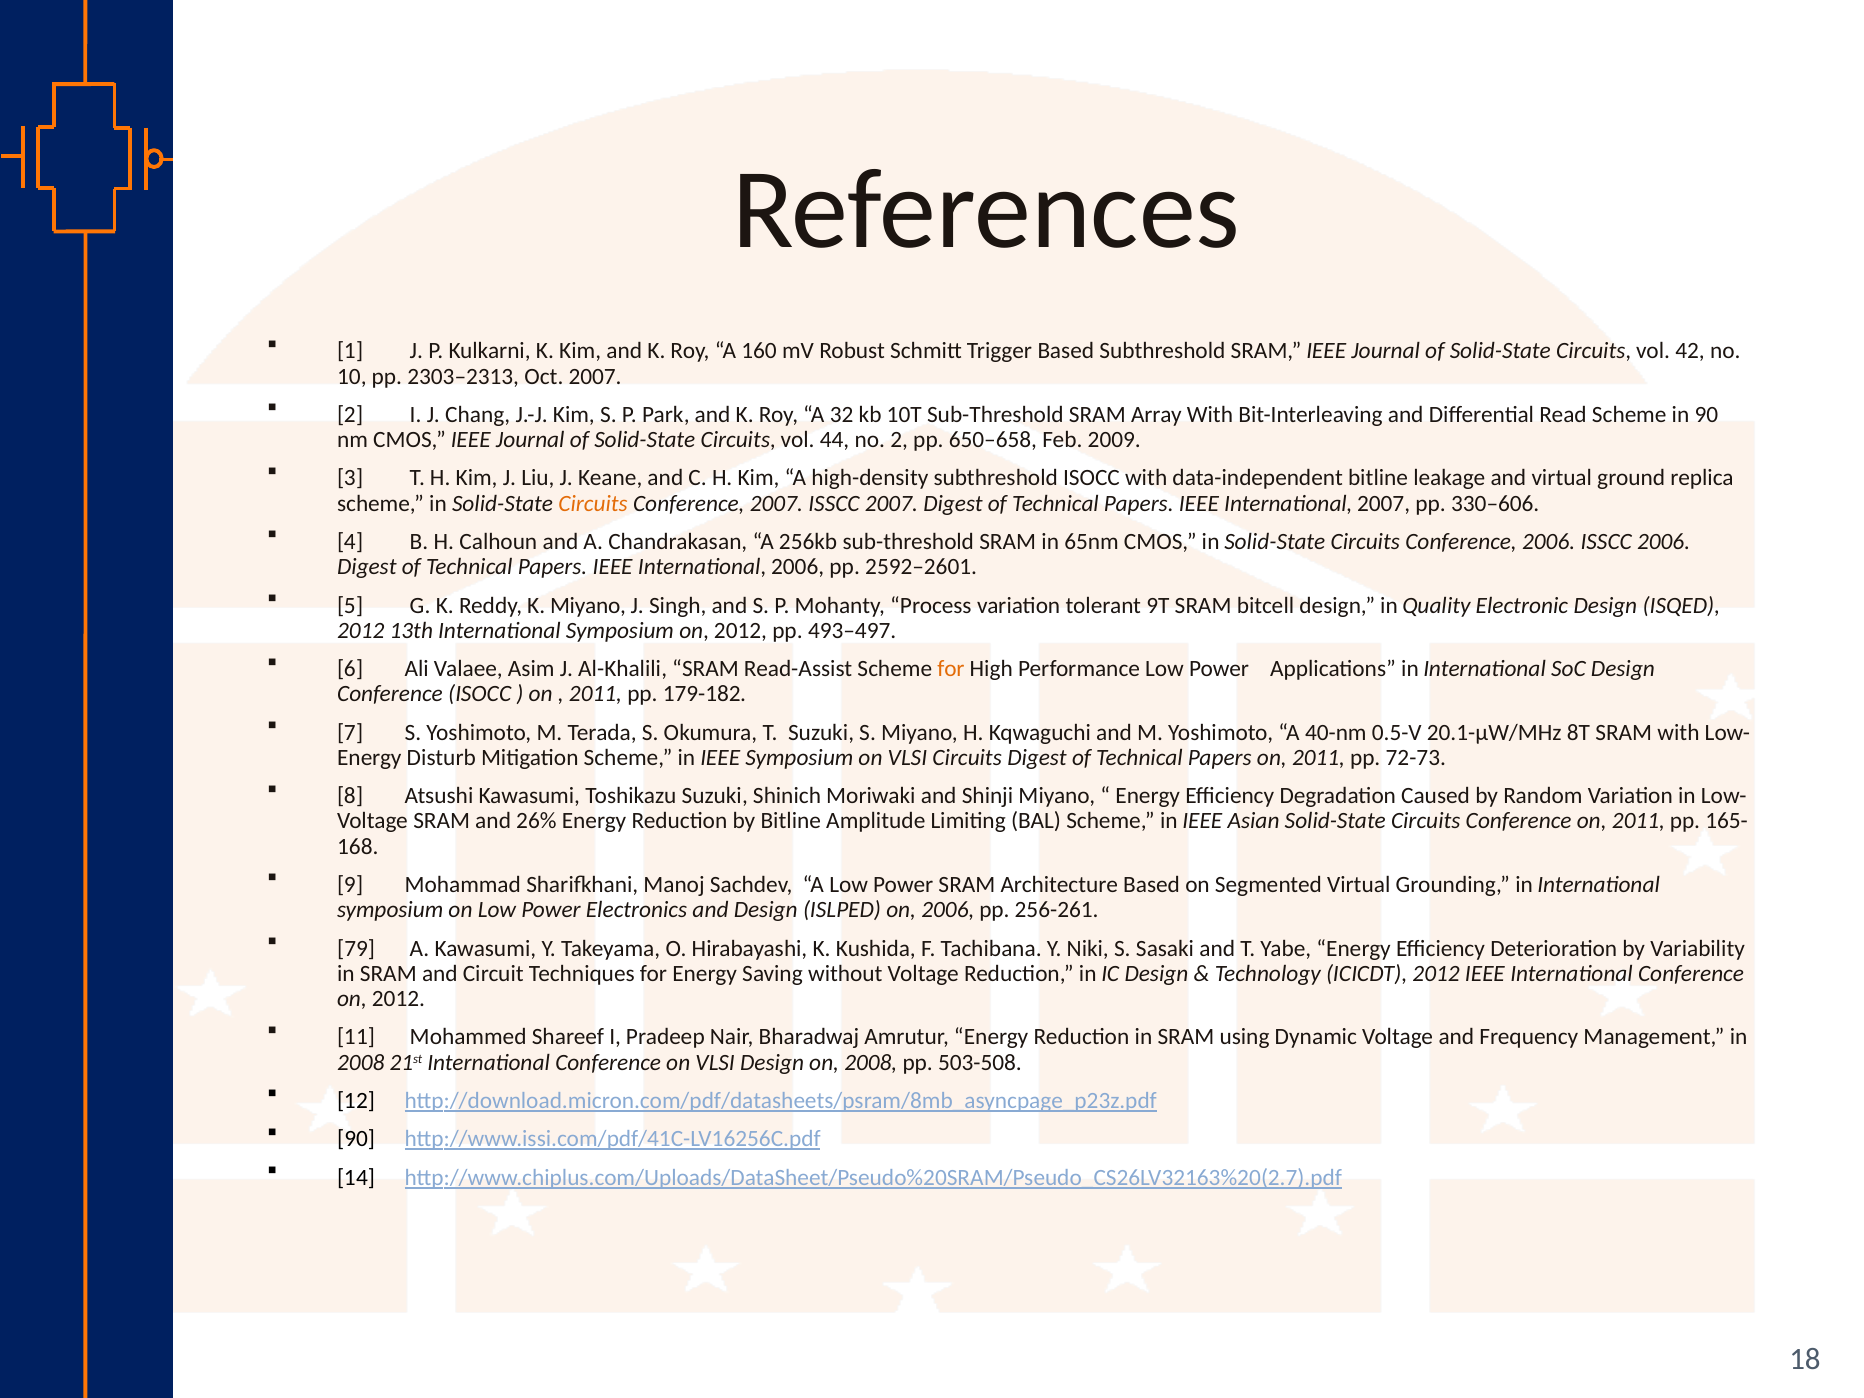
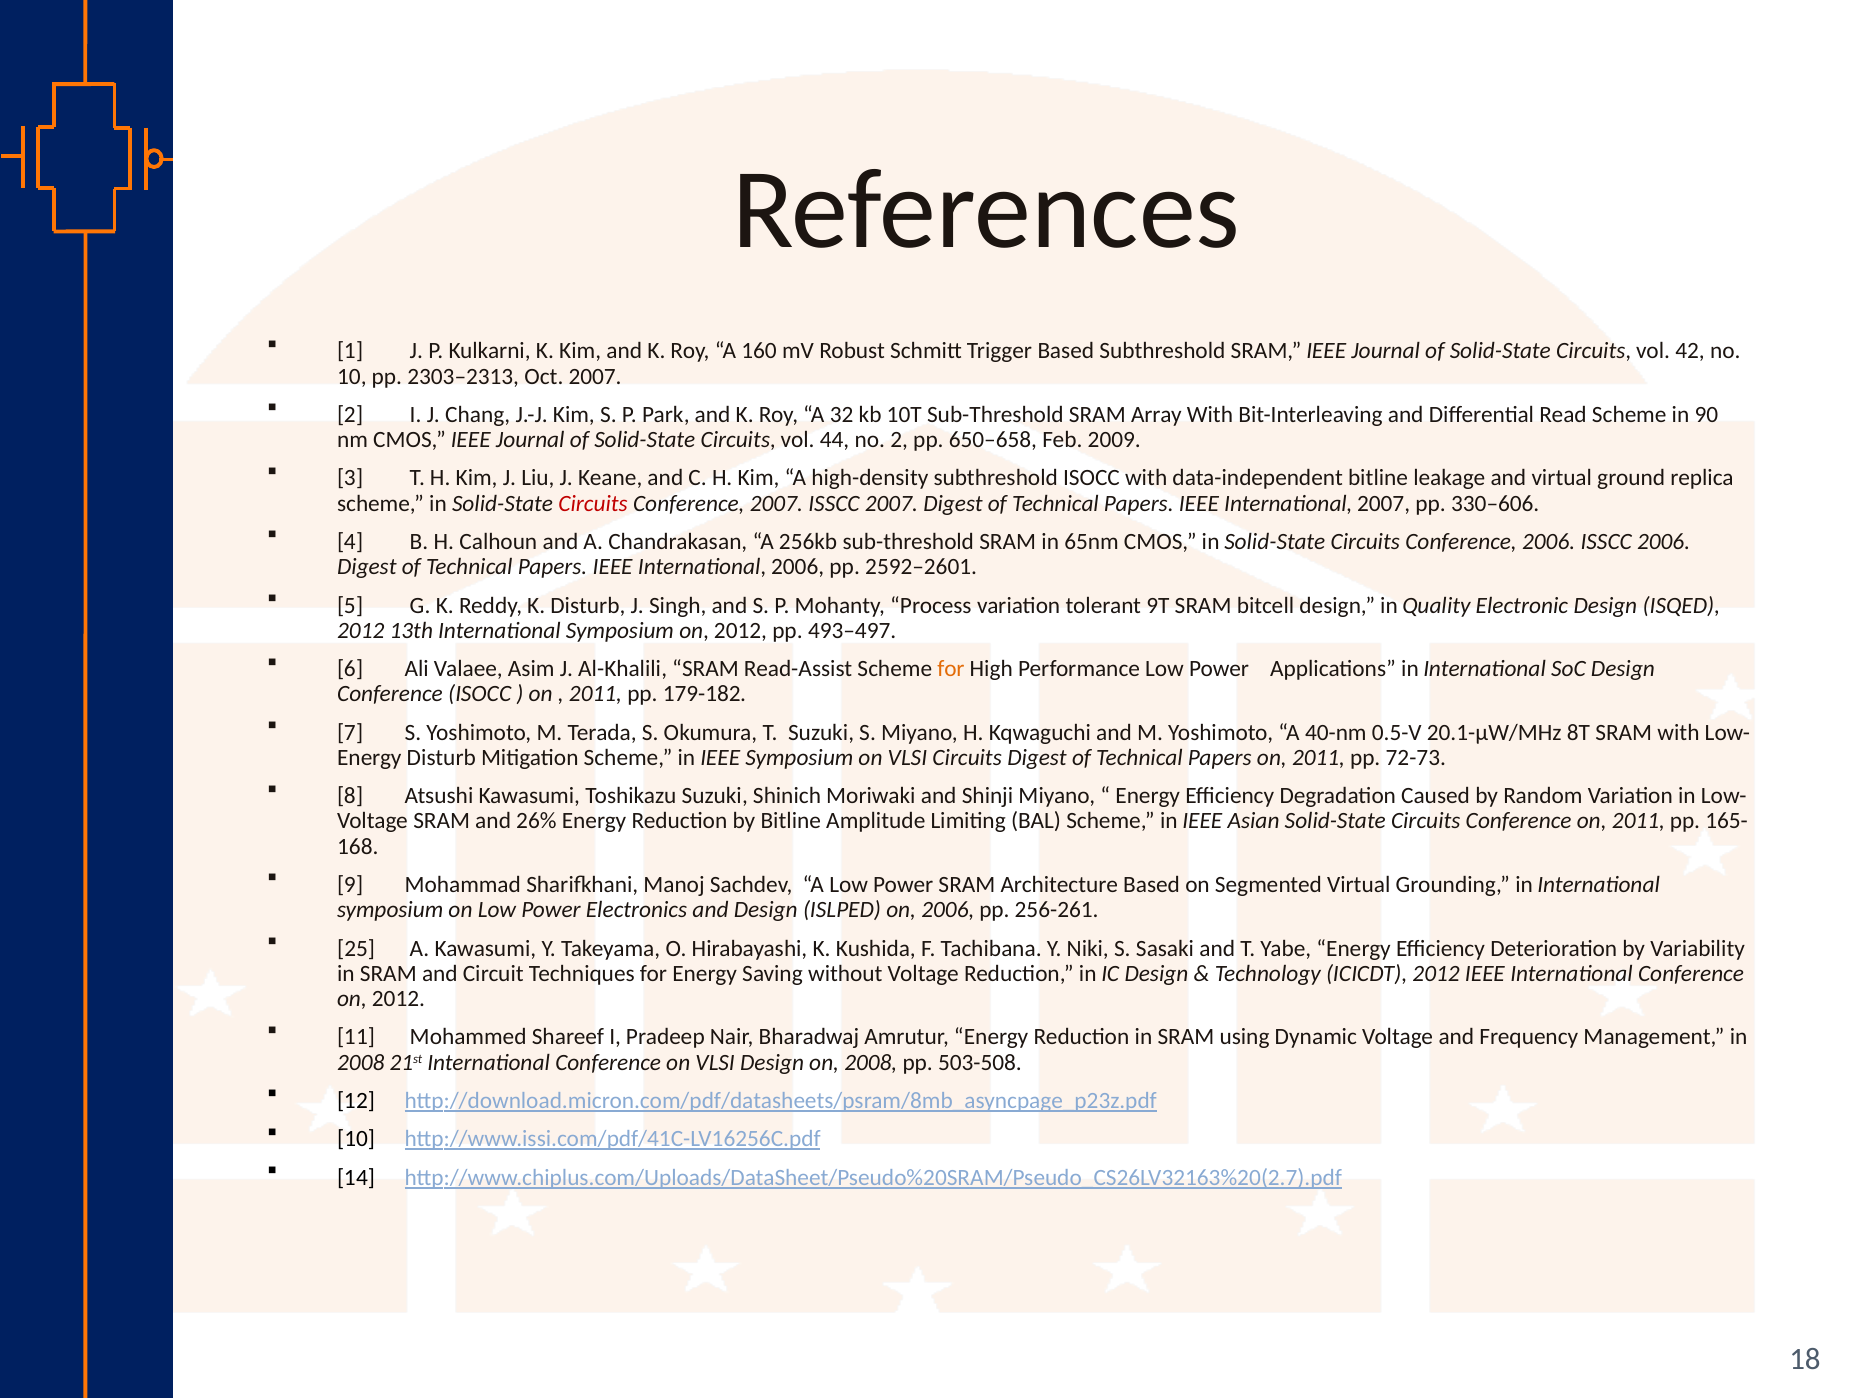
Circuits colour: orange -> red (593, 504)
K Miyano: Miyano -> Disturb (588, 605)
79: 79 -> 25 (356, 948)
90: 90 -> 10 (356, 1139)
